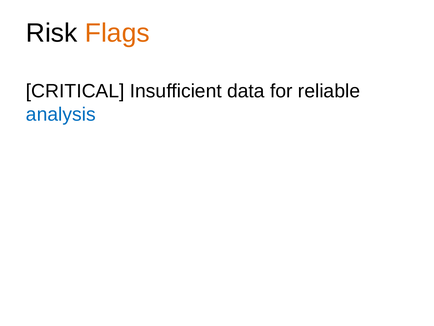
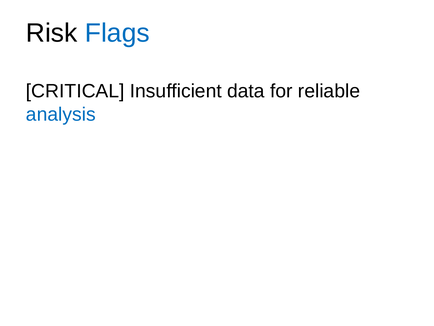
Flags colour: orange -> blue (117, 33)
